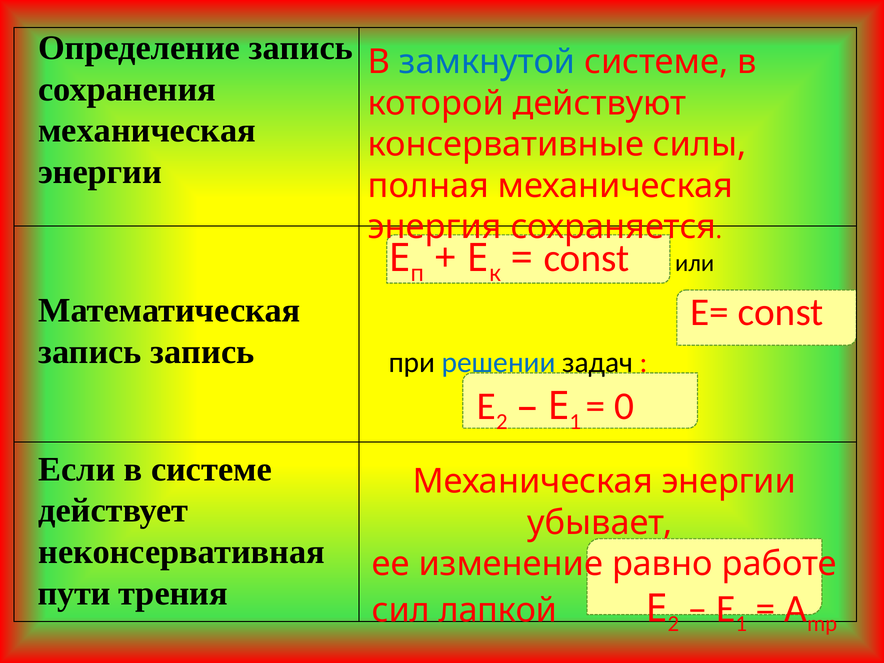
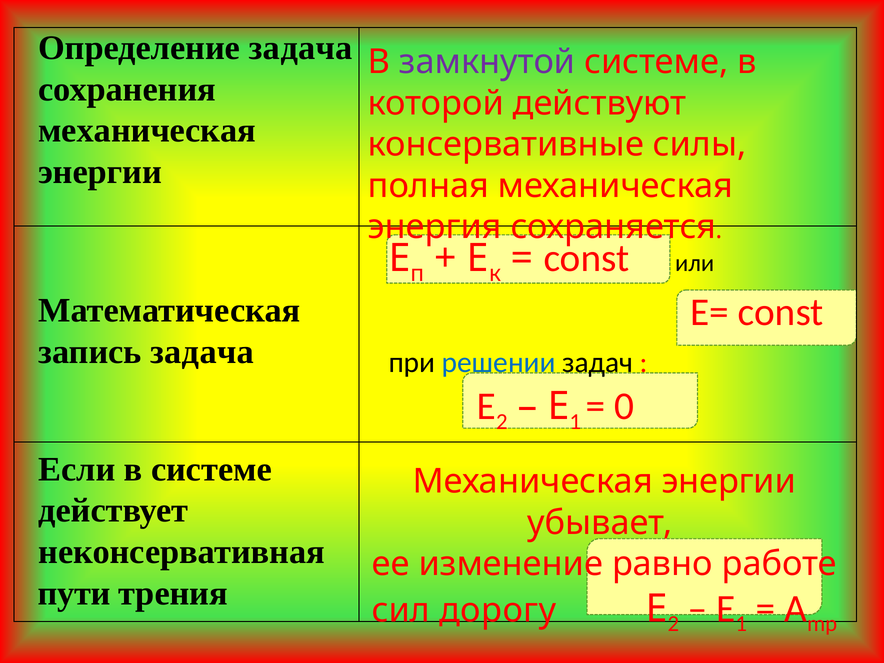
Определение запись: запись -> задача (301, 48)
замкнутой colour: blue -> purple (487, 62)
запись запись: запись -> задача (202, 352)
лапкой: лапкой -> дорогу (498, 610)
